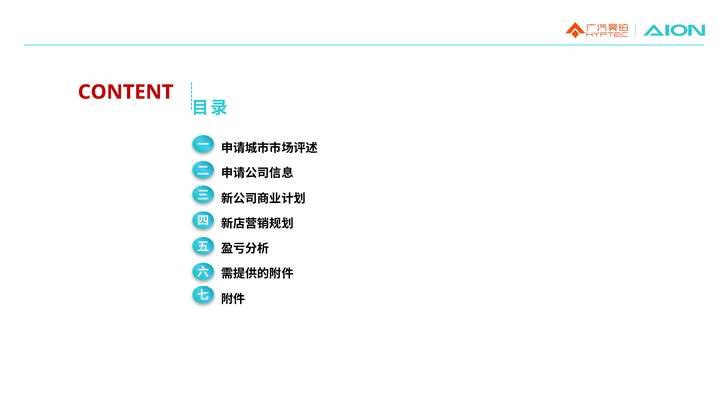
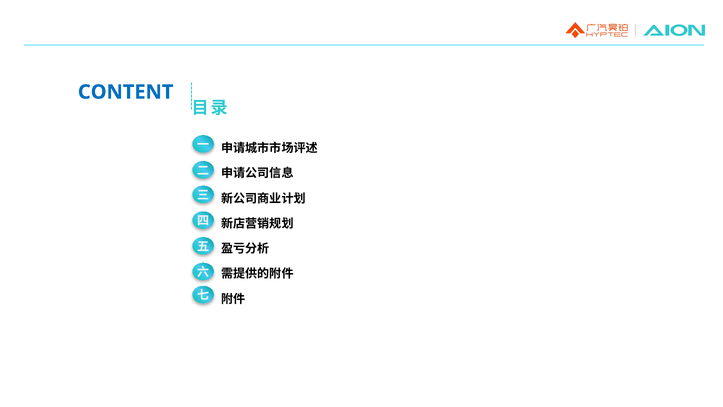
CONTENT colour: red -> blue (126, 92)
